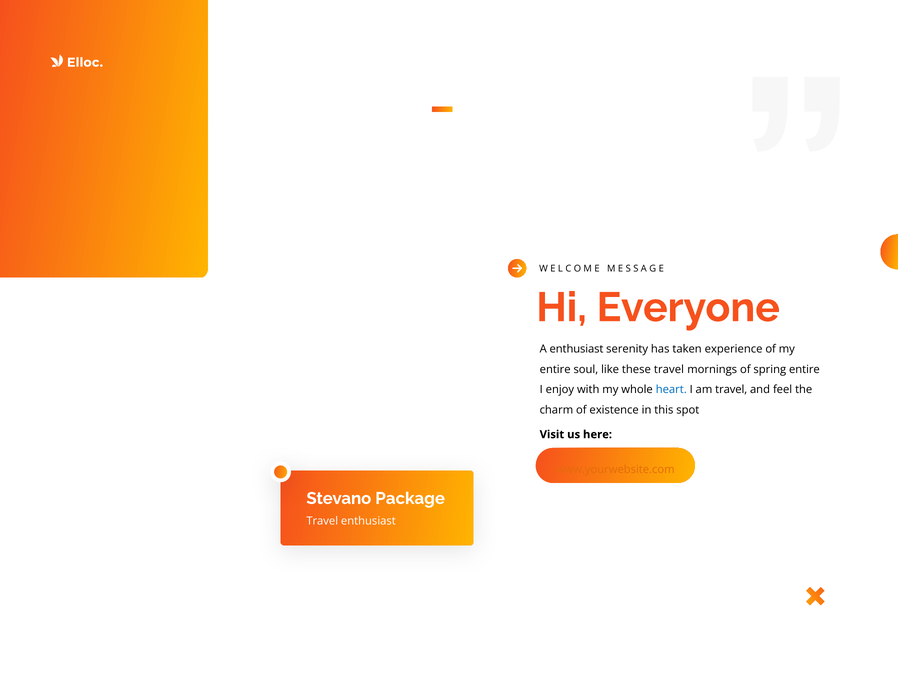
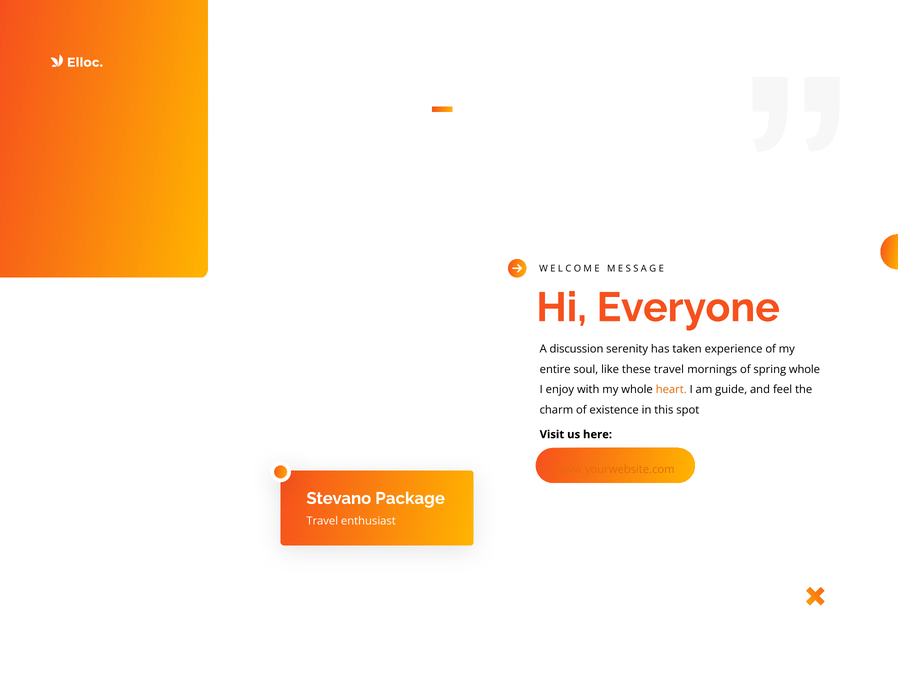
A enthusiast: enthusiast -> discussion (577, 349)
spring entire: entire -> whole (804, 370)
heart colour: blue -> orange (671, 390)
am travel: travel -> guide (731, 390)
